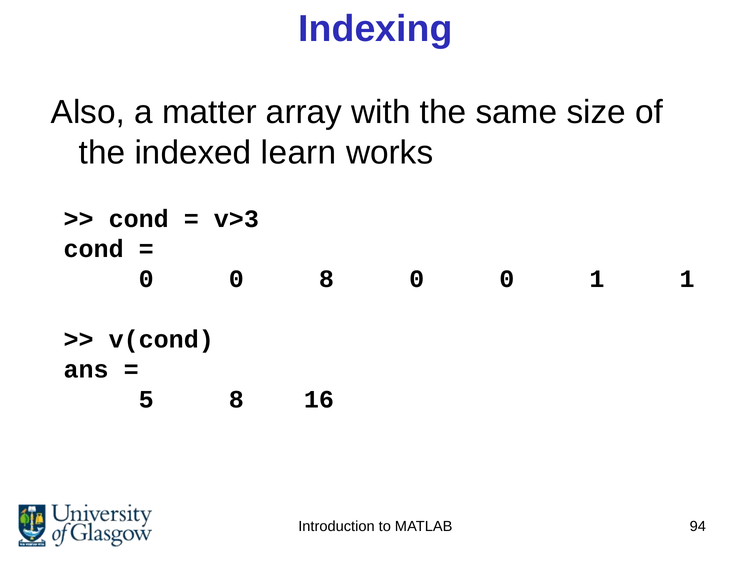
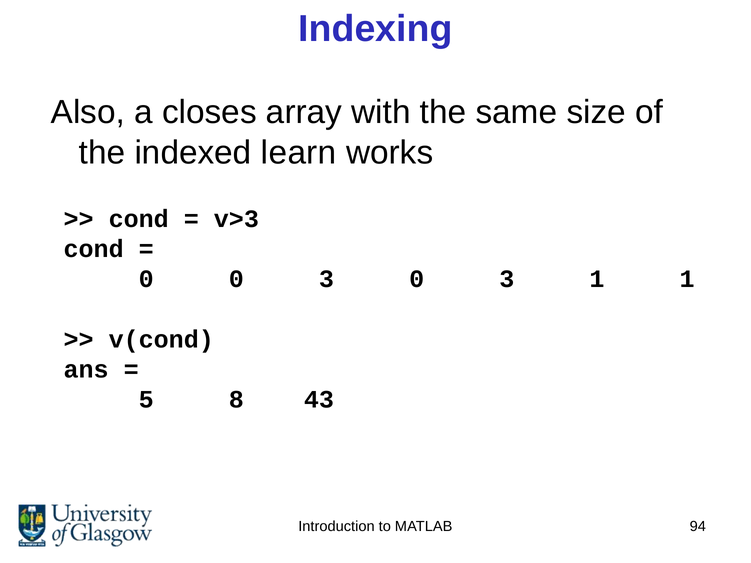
matter: matter -> closes (209, 113)
0 0 8: 8 -> 3 (326, 279)
0: 0 -> 3 (507, 279)
16: 16 -> 43 (319, 400)
